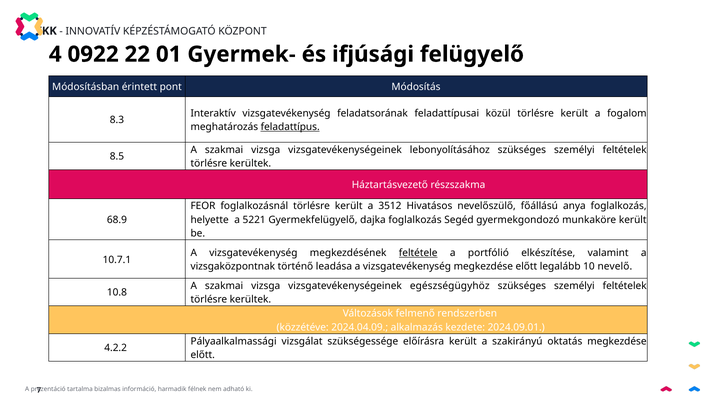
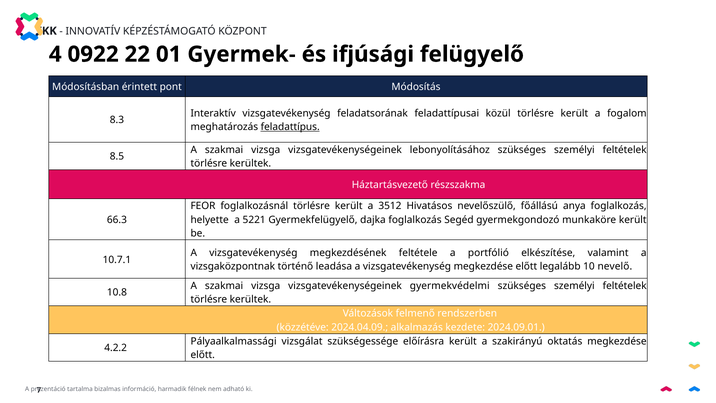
68.9: 68.9 -> 66.3 (117, 220)
feltétele underline: present -> none (418, 253)
egészségügyhöz: egészségügyhöz -> gyermekvédelmi (450, 286)
